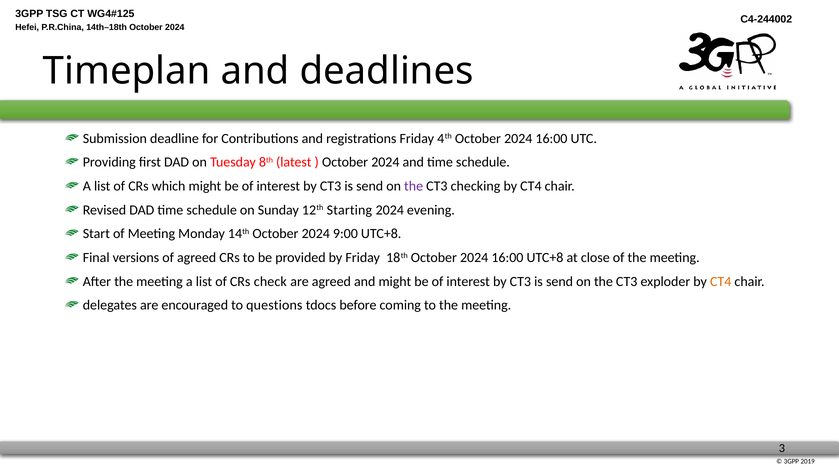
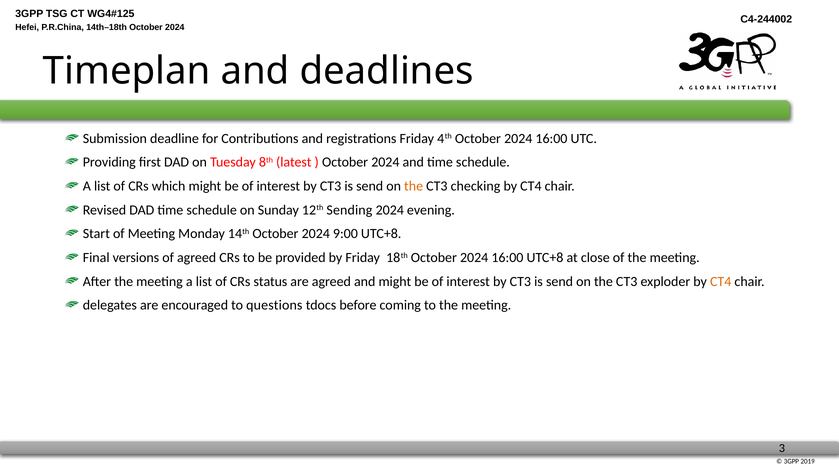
the colour: purple -> orange (414, 186)
Starting: Starting -> Sending (349, 210)
check: check -> status (270, 281)
